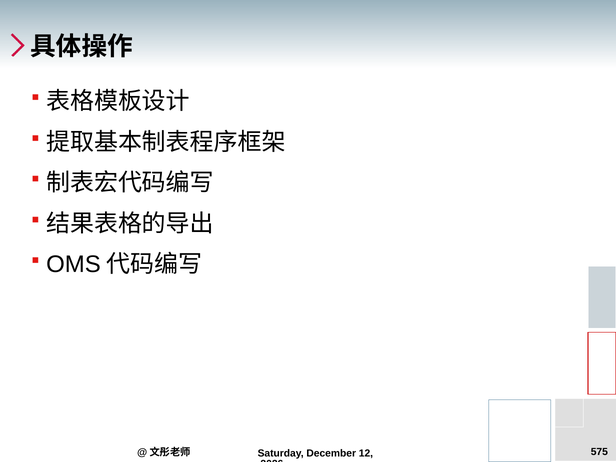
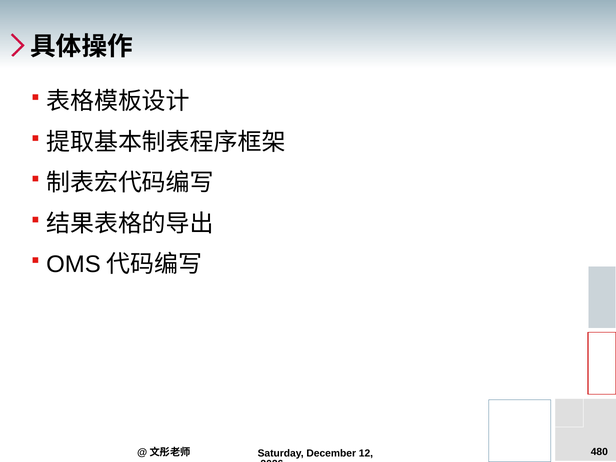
575: 575 -> 480 (599, 452)
